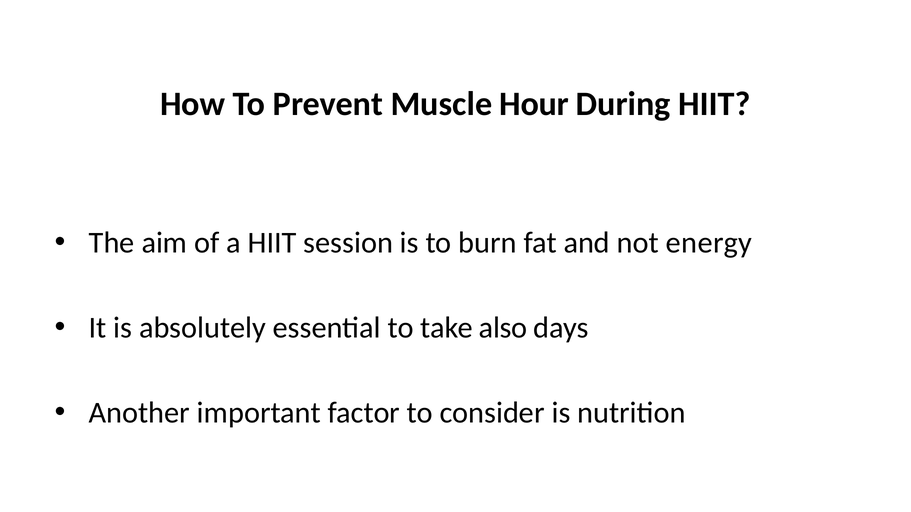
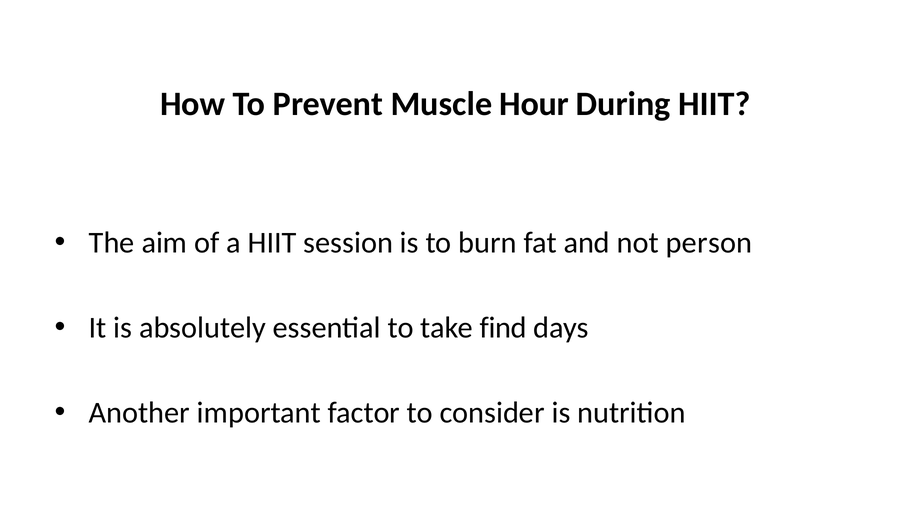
energy: energy -> person (709, 243)
also: also -> find (503, 328)
